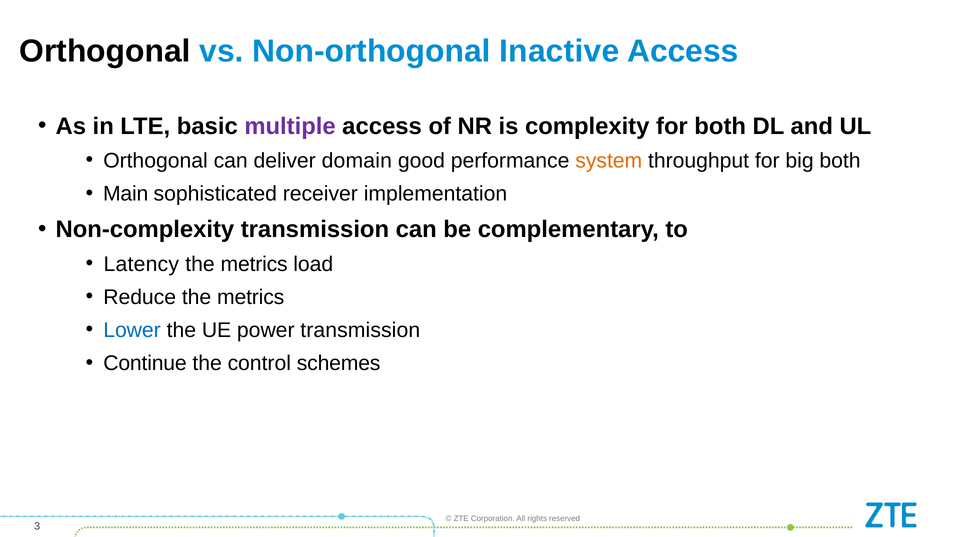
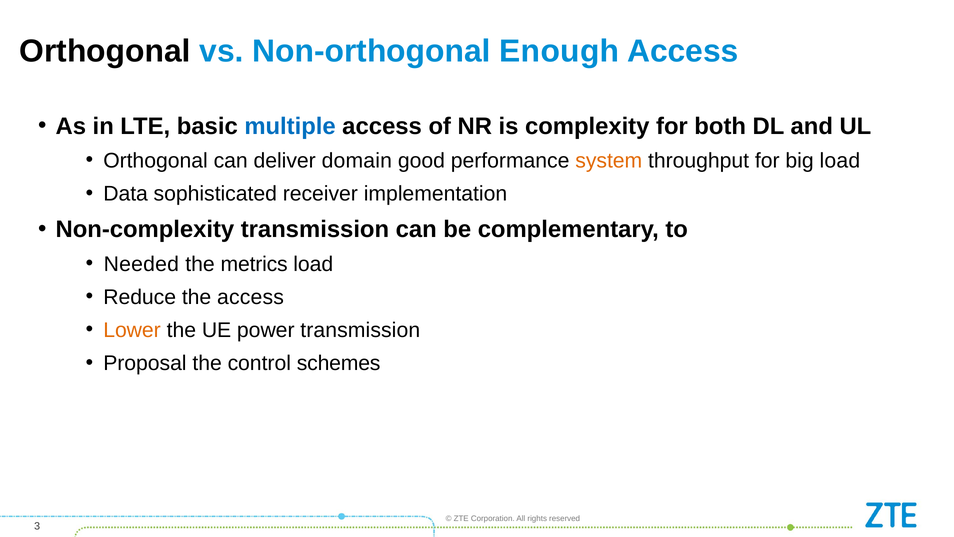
Inactive: Inactive -> Enough (559, 51)
multiple colour: purple -> blue (290, 126)
big both: both -> load (840, 161)
Main: Main -> Data (126, 194)
Latency: Latency -> Needed (141, 264)
Reduce the metrics: metrics -> access (251, 297)
Lower colour: blue -> orange (132, 330)
Continue: Continue -> Proposal (145, 363)
